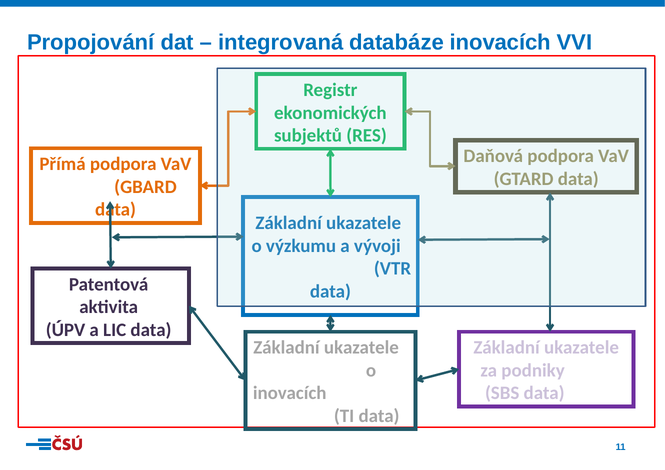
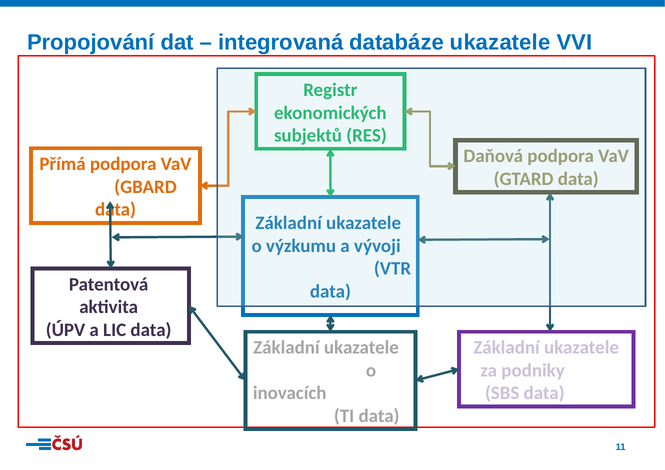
databáze inovacích: inovacích -> ukazatele (500, 43)
